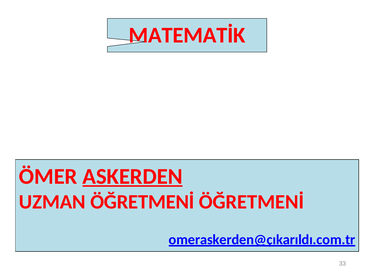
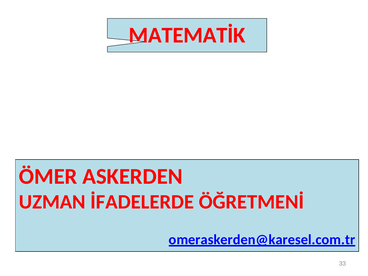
ASKERDEN underline: present -> none (133, 176)
UZMAN ÖĞRETMENİ: ÖĞRETMENİ -> İFADELERDE (142, 202)
omeraskerden@çıkarıldı.com.tr: omeraskerden@çıkarıldı.com.tr -> omeraskerden@karesel.com.tr (262, 240)
